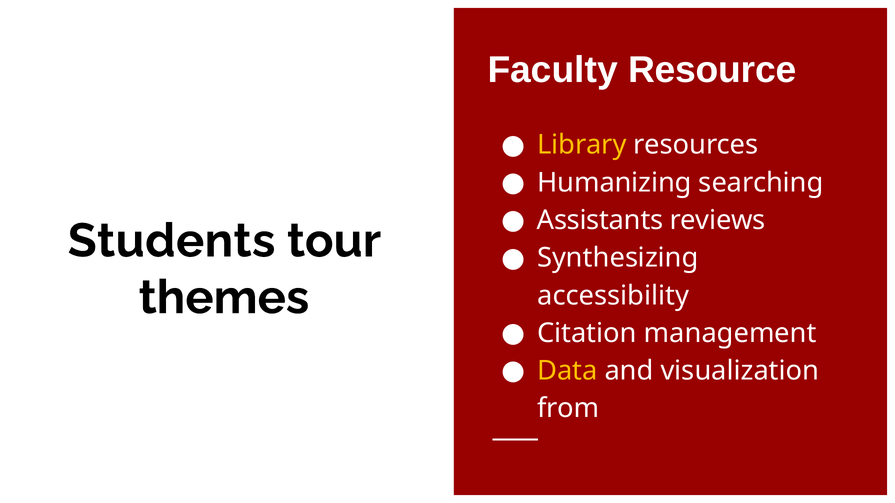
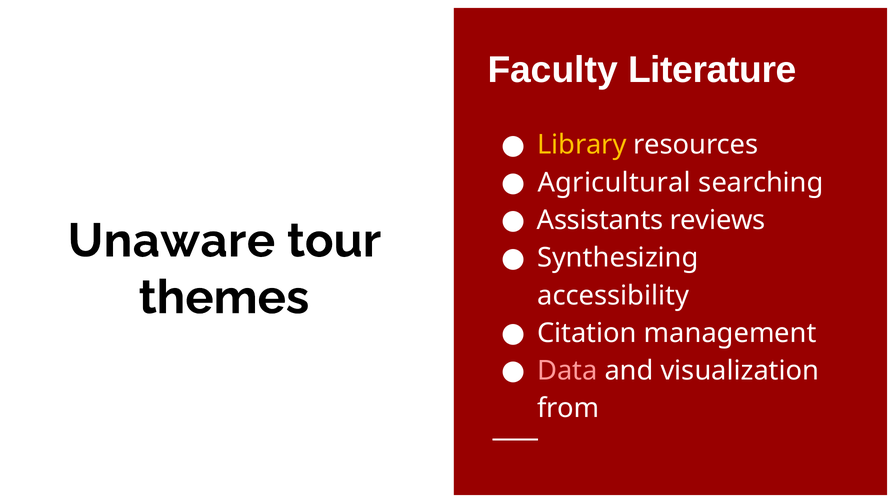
Resource: Resource -> Literature (712, 70)
Humanizing: Humanizing -> Agricultural (614, 183)
Students: Students -> Unaware (171, 241)
Data colour: yellow -> pink (567, 371)
